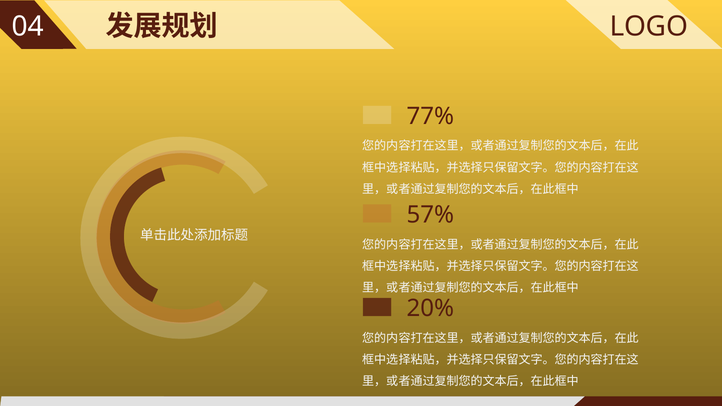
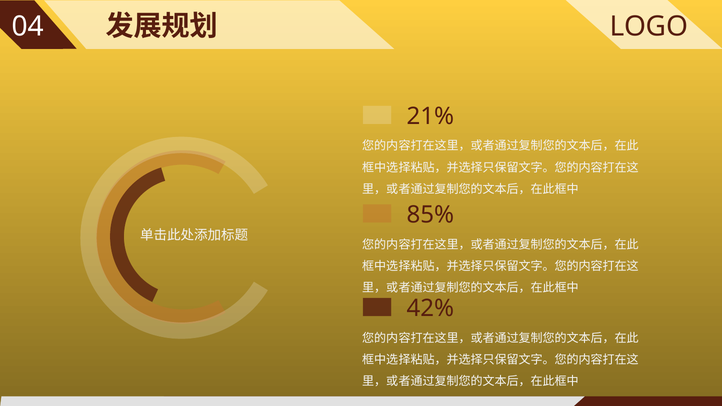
77%: 77% -> 21% (430, 116)
57%: 57% -> 85% (430, 215)
20%: 20% -> 42% (430, 309)
